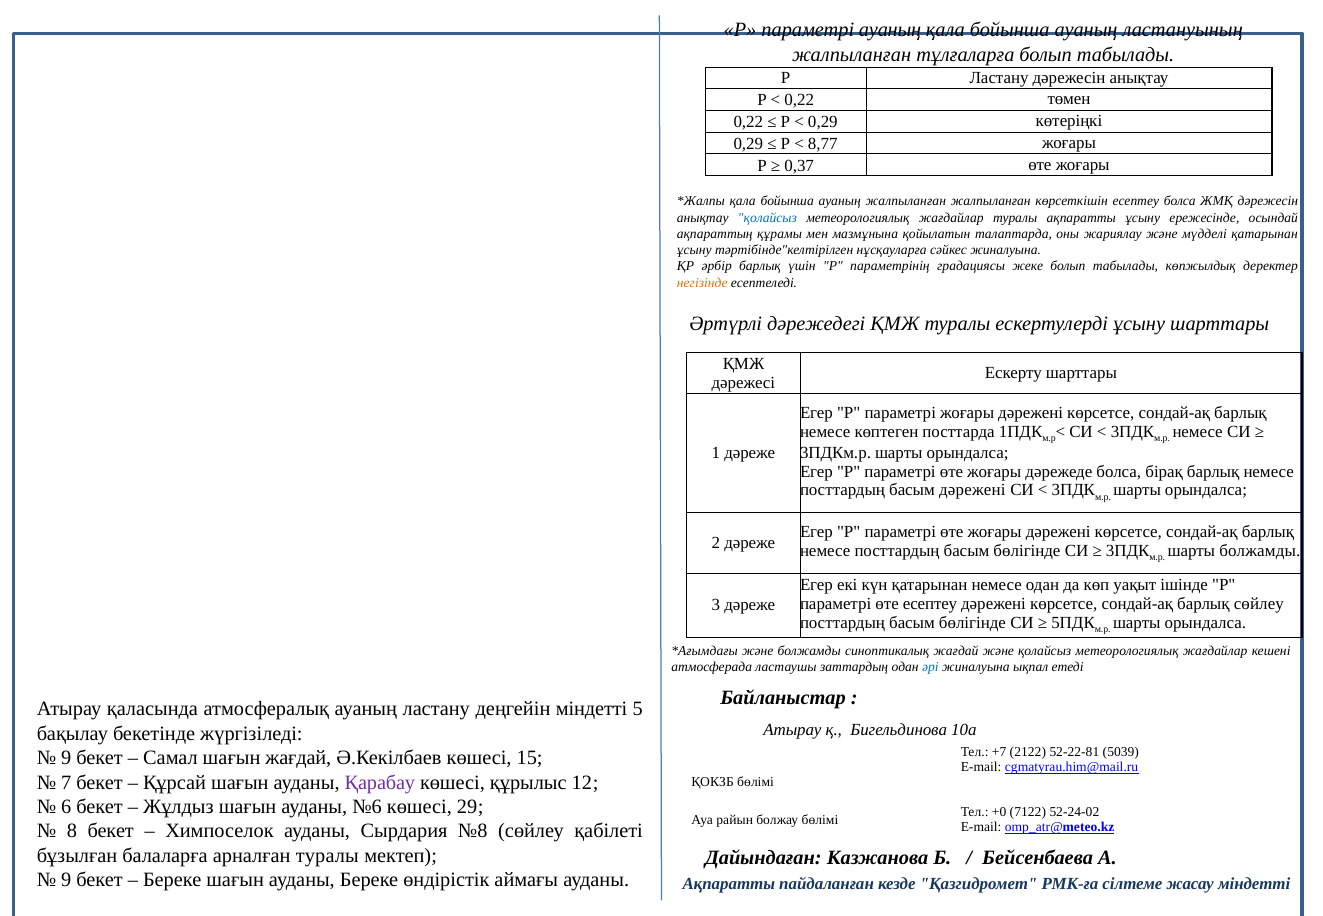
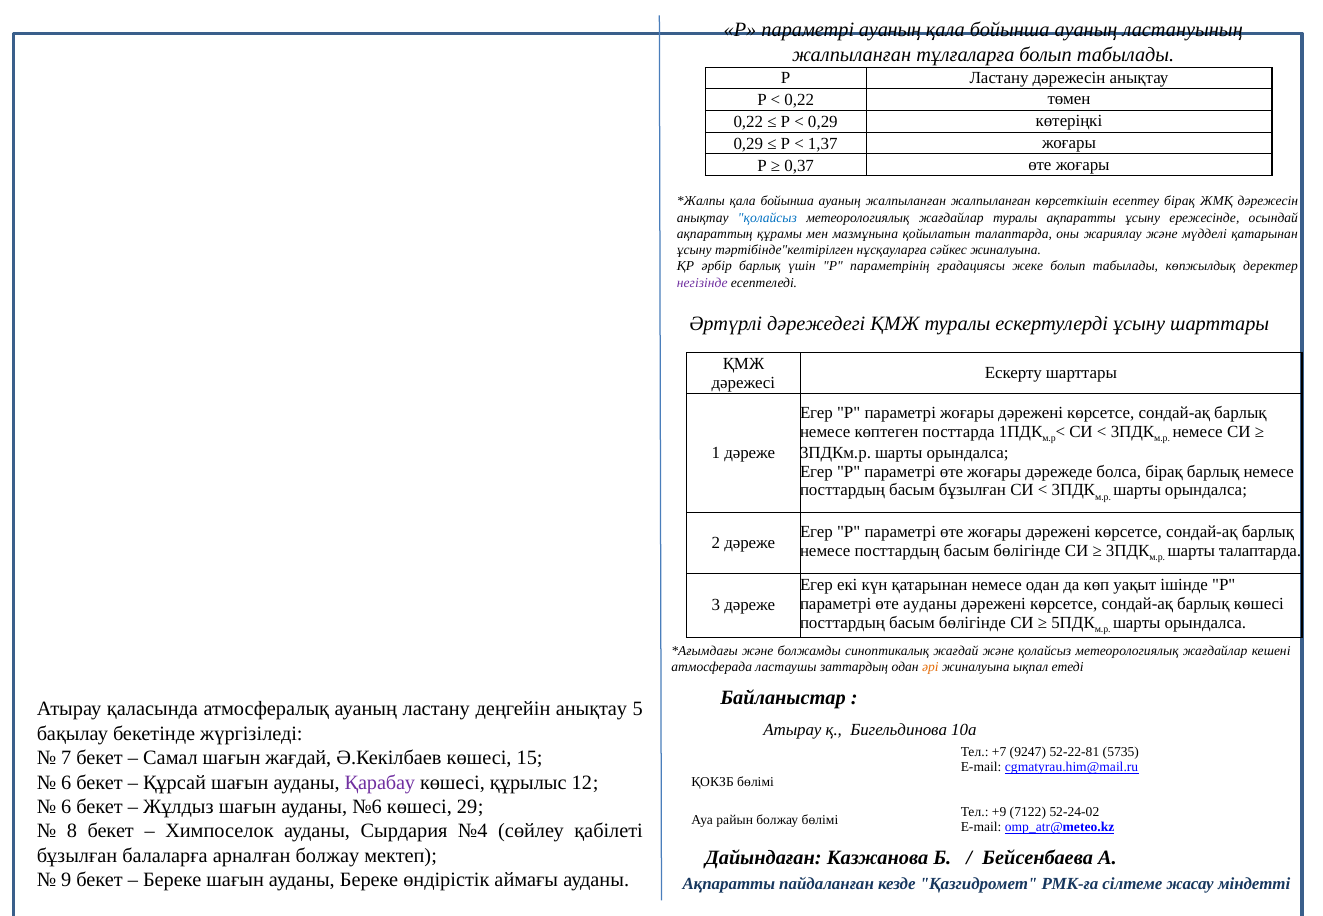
8,77: 8,77 -> 1,37 (823, 144)
есептеу болса: болса -> бірақ (1180, 201)
негізінде colour: orange -> purple (702, 283)
басым дәрежені: дәрежені -> бұзылған (972, 490)
шарты болжамды: болжамды -> талаптарда (1260, 551)
өте есептеу: есептеу -> ауданы (930, 604)
барлық сөйлеу: сөйлеу -> көшесі (1259, 604)
әрі colour: blue -> orange (930, 667)
деңгейін міндетті: міндетті -> анықтау (592, 709)
2122: 2122 -> 9247 (1028, 752)
5039: 5039 -> 5735 (1121, 752)
9: 9 -> 7 (66, 758)
7: 7 -> 6 (66, 782)
+0: +0 -> +9 (999, 812)
№8: №8 -> №4 (473, 831)
арналған туралы: туралы -> болжау (327, 856)
